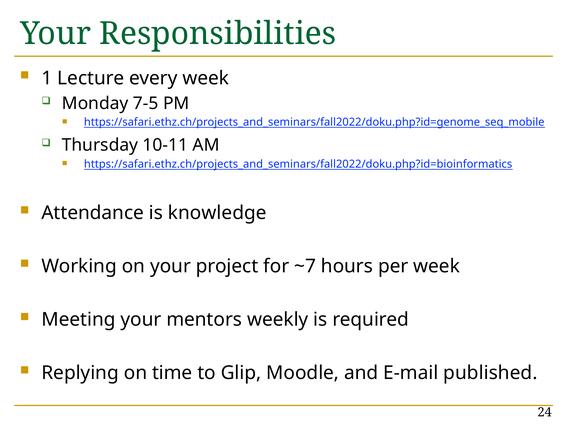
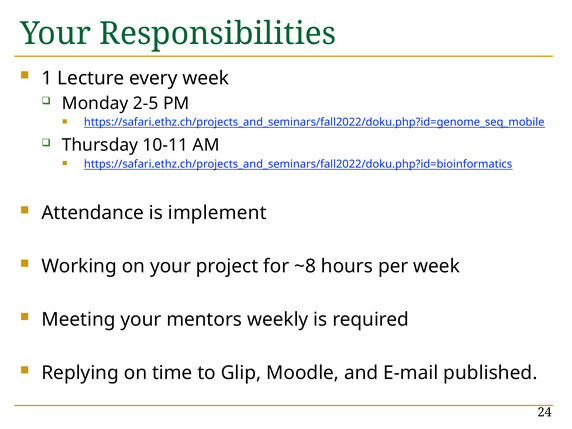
7-5: 7-5 -> 2-5 (146, 103)
knowledge: knowledge -> implement (217, 213)
~7: ~7 -> ~8 (305, 266)
